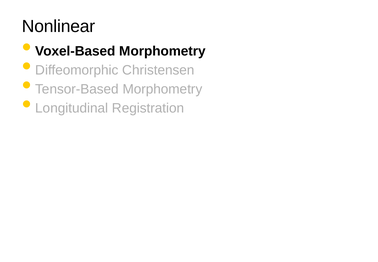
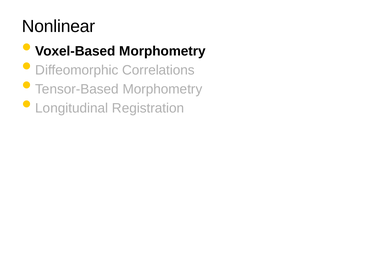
Christensen: Christensen -> Correlations (158, 70)
